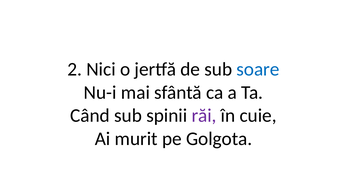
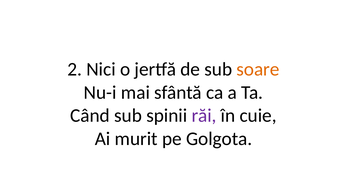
soare colour: blue -> orange (258, 69)
